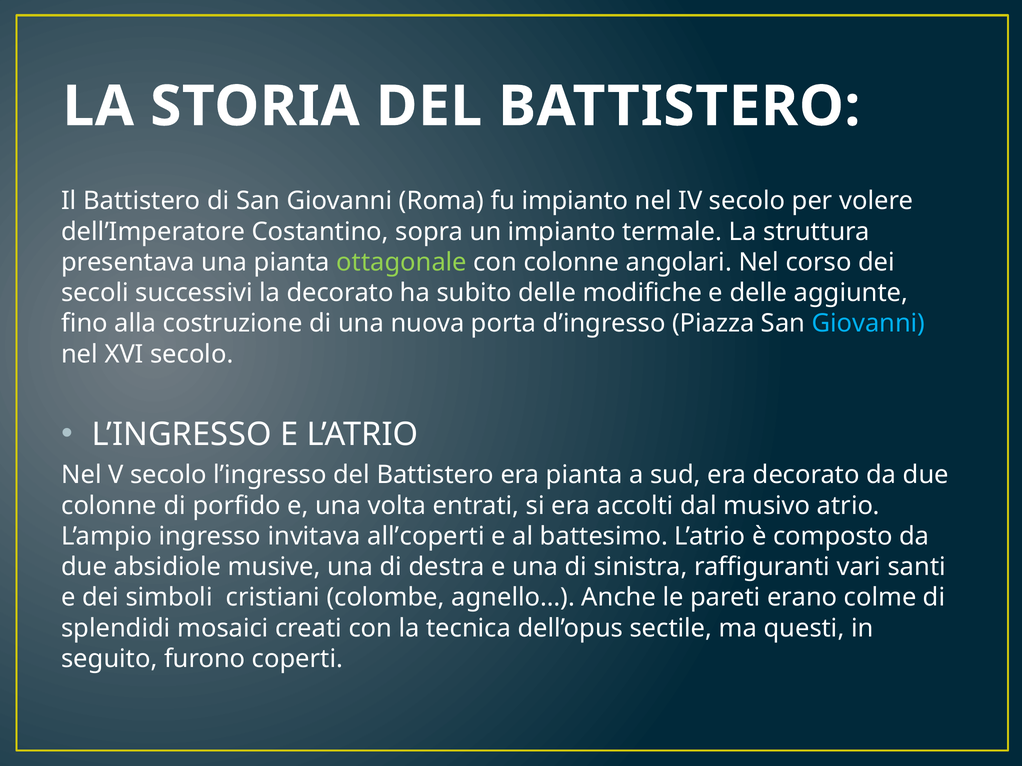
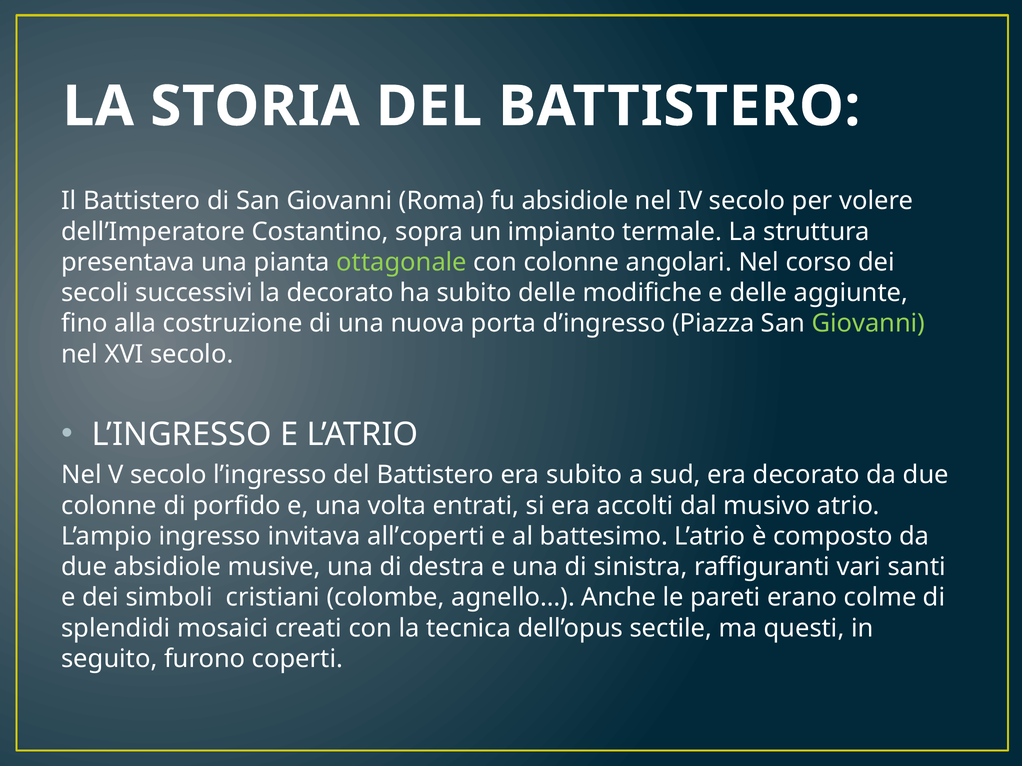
fu impianto: impianto -> absidiole (575, 201)
Giovanni colour: light blue -> light green (868, 324)
era pianta: pianta -> subito (584, 475)
